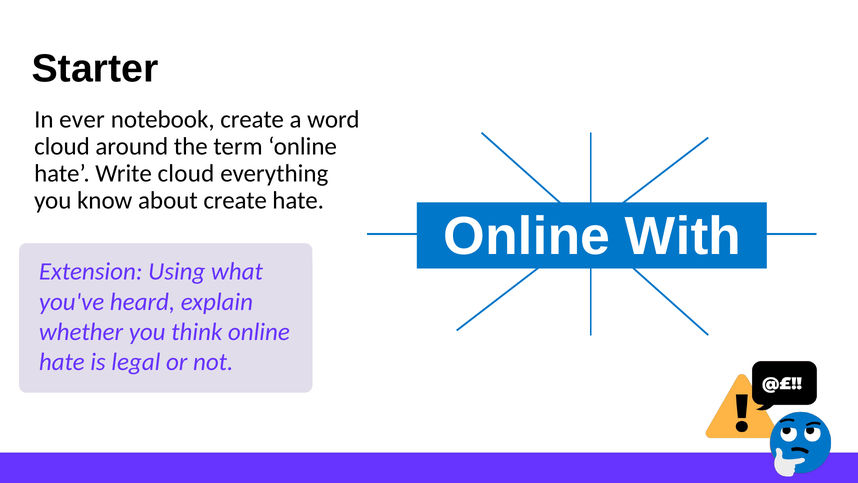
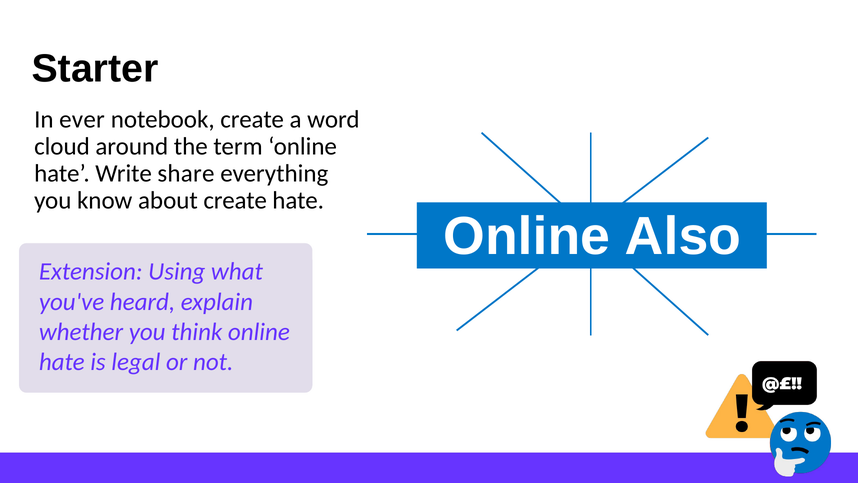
Write cloud: cloud -> share (186, 173)
With: With -> Also (683, 236)
